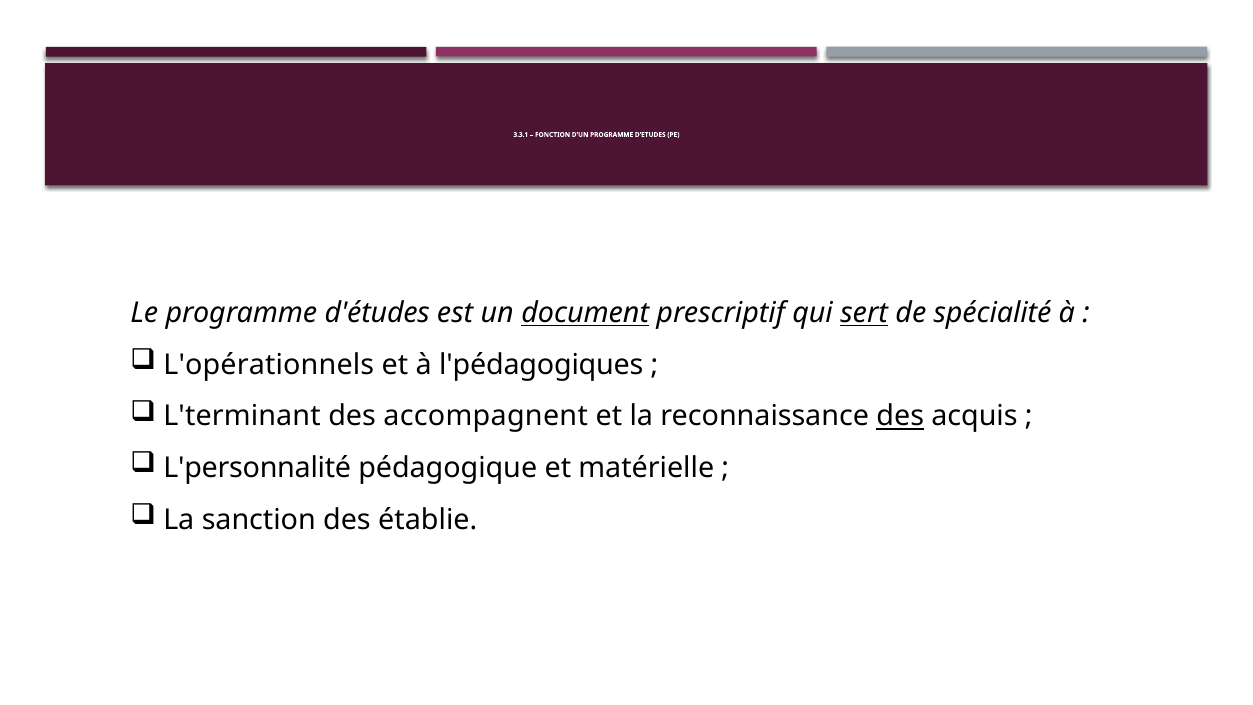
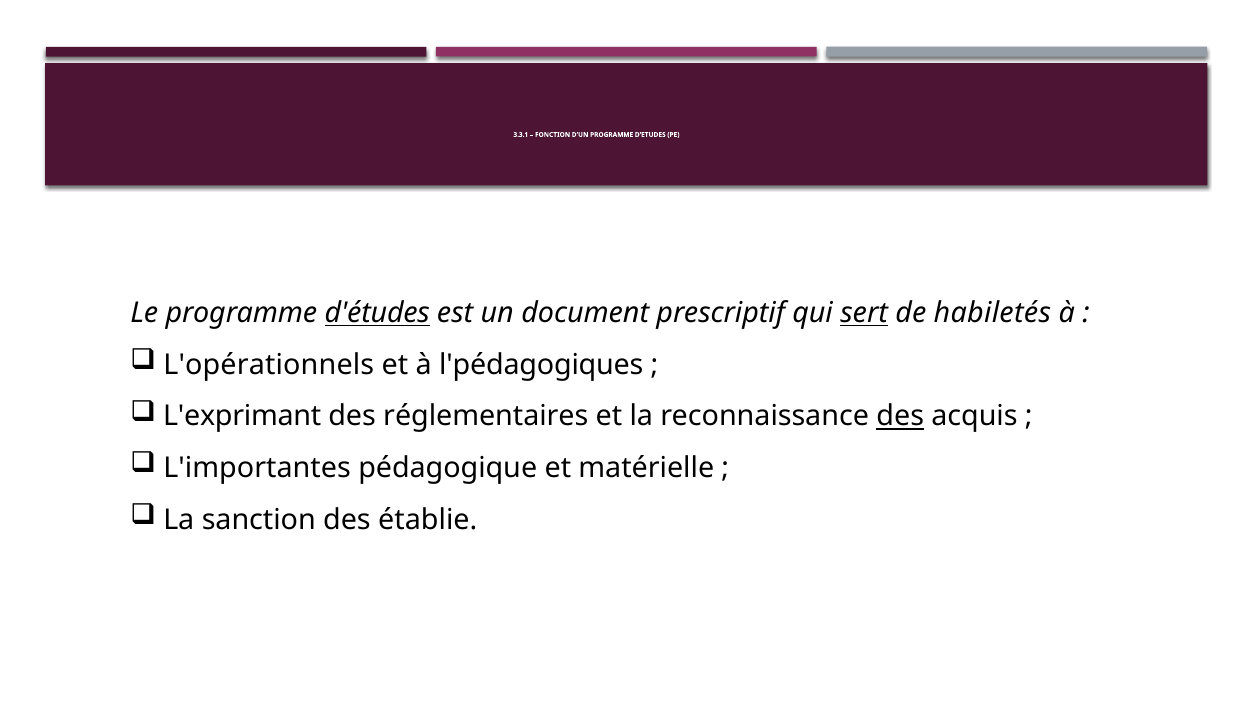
d'études underline: none -> present (377, 313)
document underline: present -> none (585, 313)
spécialité: spécialité -> habiletés (992, 313)
L'terminant: L'terminant -> L'exprimant (242, 416)
accompagnent: accompagnent -> réglementaires (486, 416)
L'personnalité: L'personnalité -> L'importantes (257, 468)
